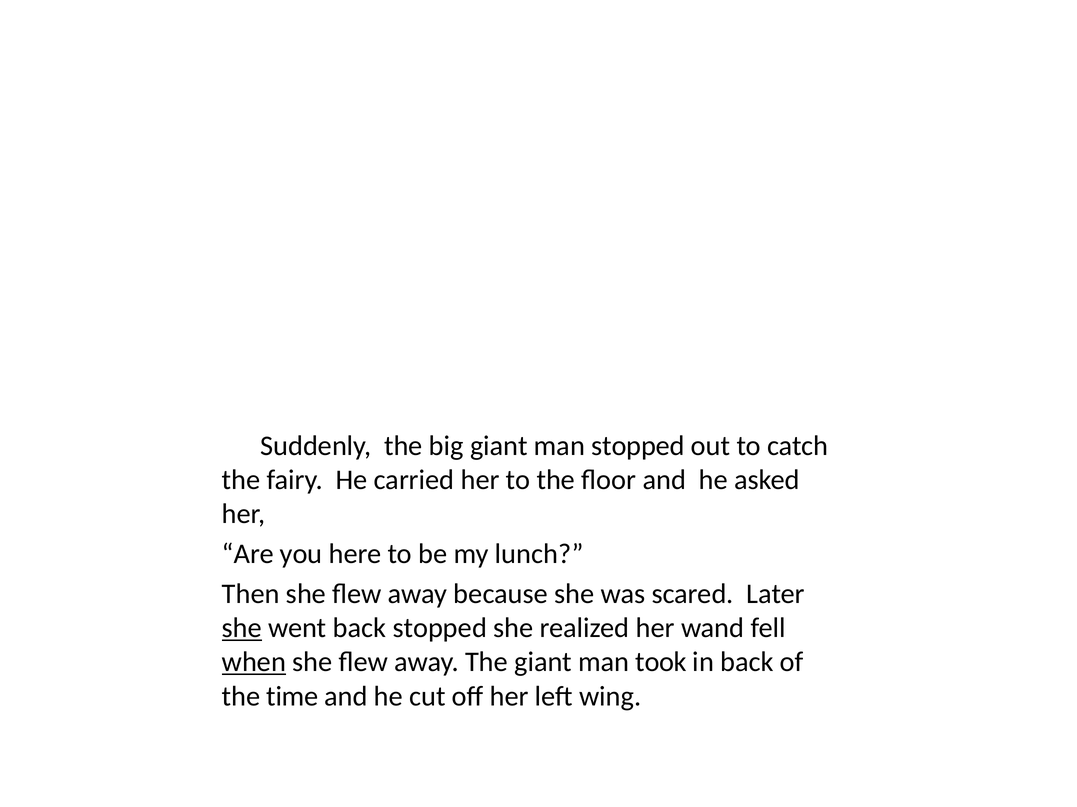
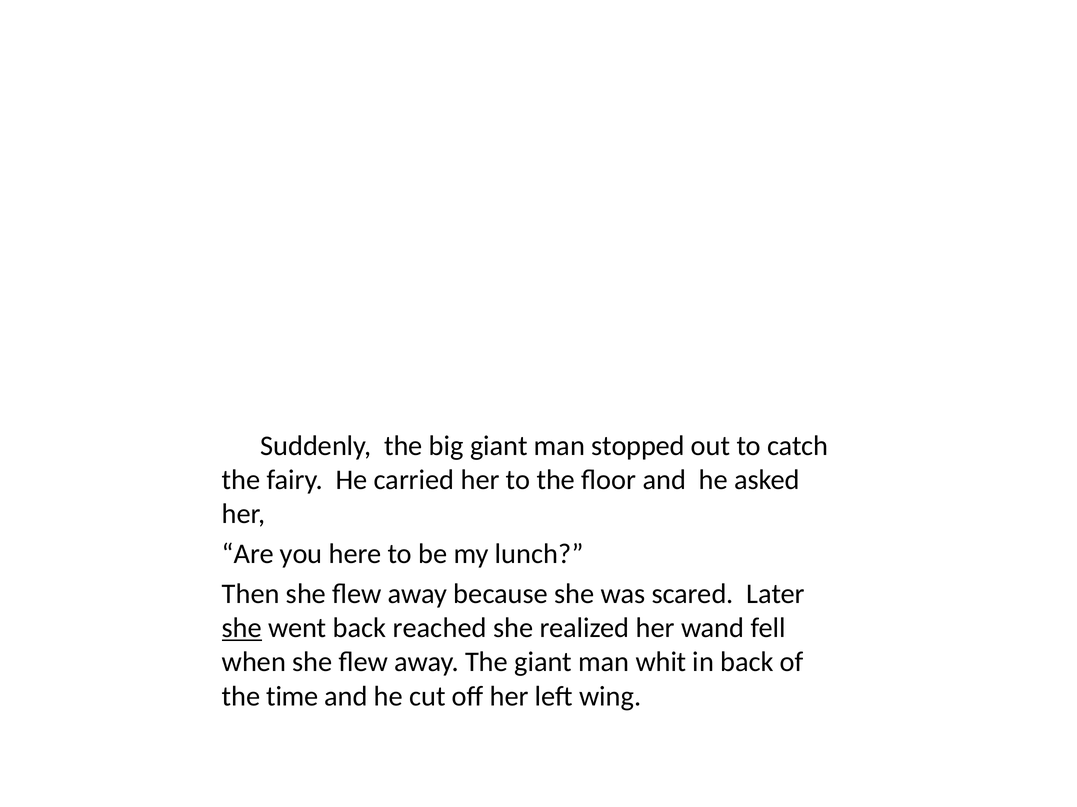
back stopped: stopped -> reached (440, 629)
when underline: present -> none (254, 663)
took: took -> whit (661, 663)
